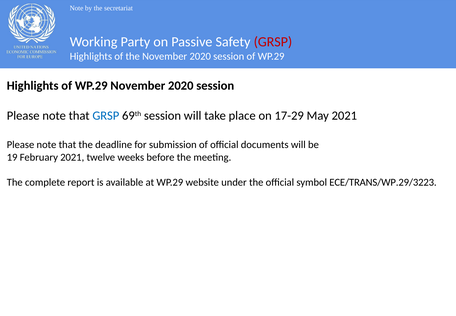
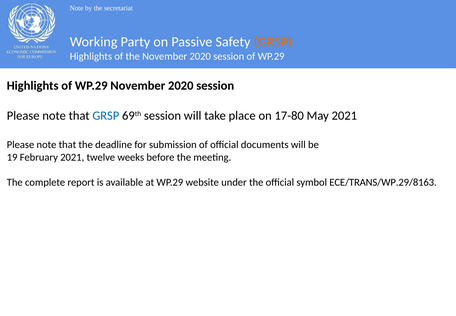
GRSP colour: red -> orange (273, 42)
17-29: 17-29 -> 17-80 (289, 116)
ECE/TRANS/WP.29/3223: ECE/TRANS/WP.29/3223 -> ECE/TRANS/WP.29/8163 (383, 182)
